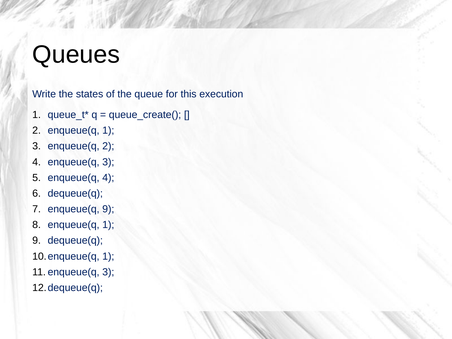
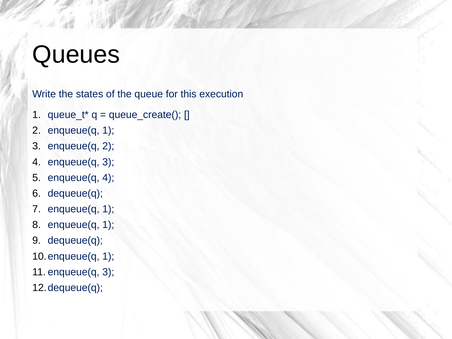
9: 9 -> 1 (108, 209)
